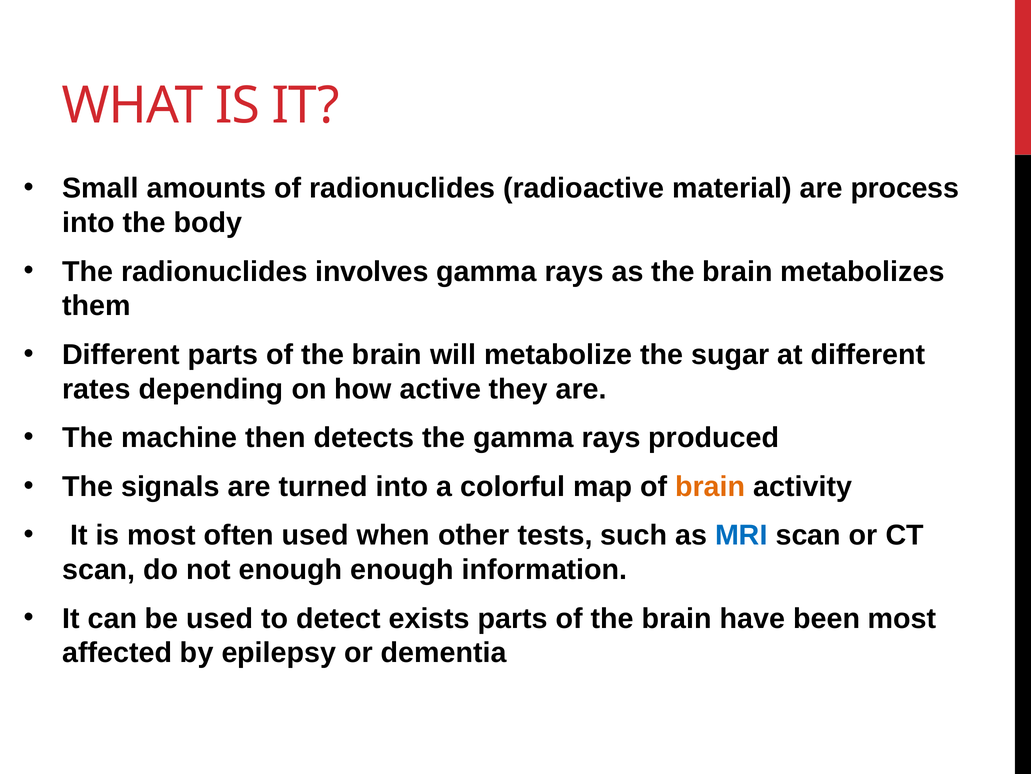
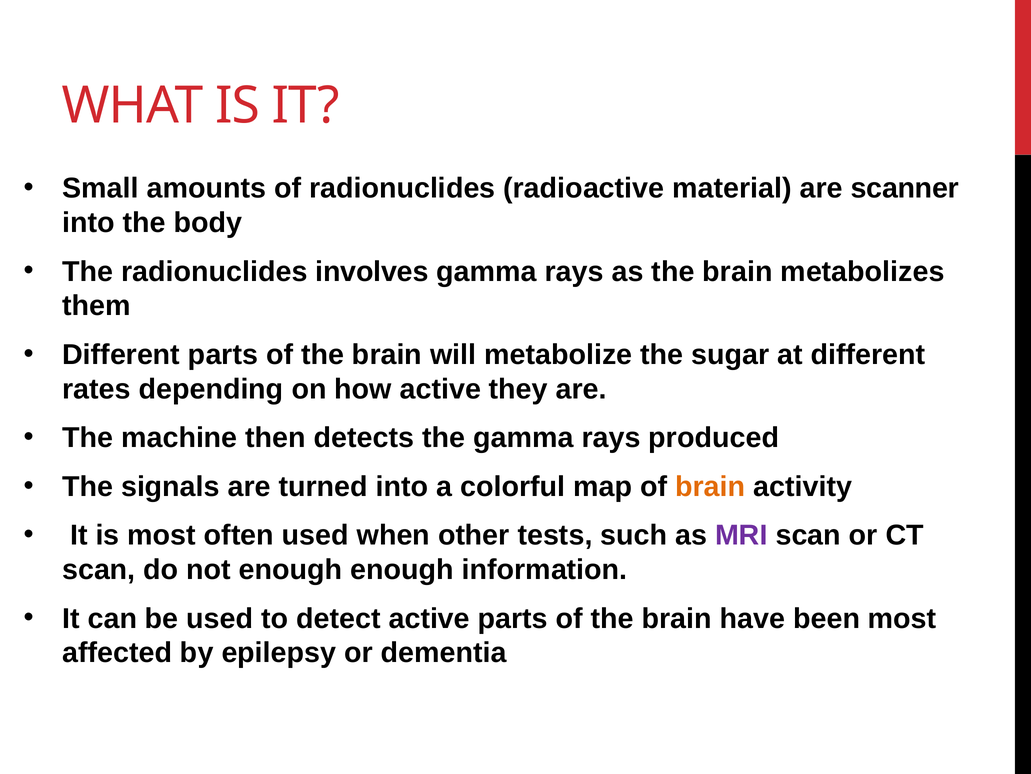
process: process -> scanner (905, 188)
MRI colour: blue -> purple (741, 535)
detect exists: exists -> active (429, 618)
